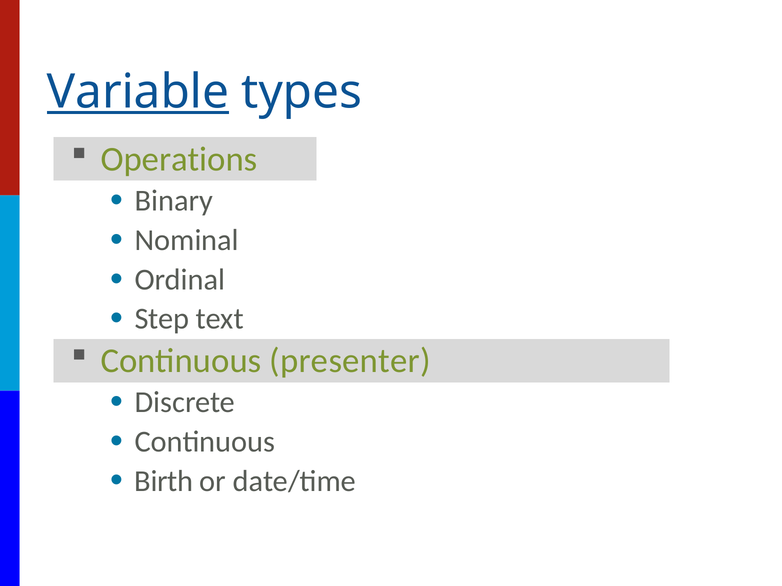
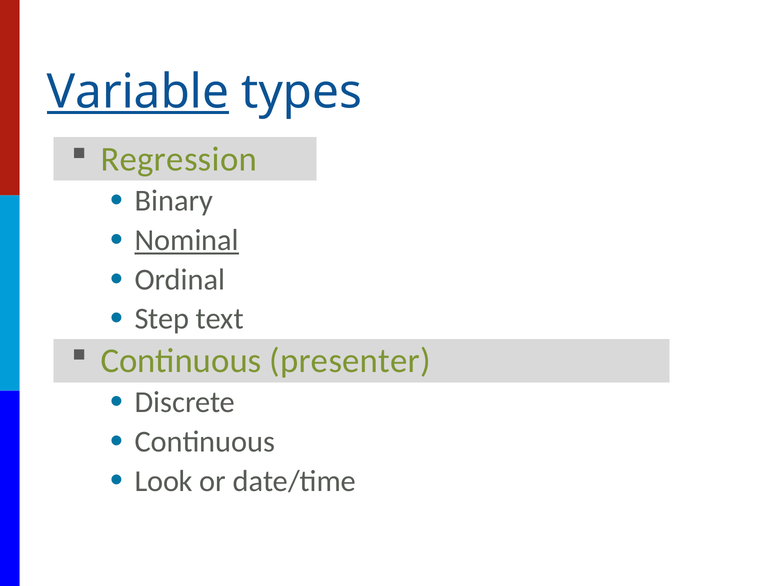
Operations: Operations -> Regression (179, 159)
Nominal underline: none -> present (187, 240)
Birth: Birth -> Look (164, 481)
